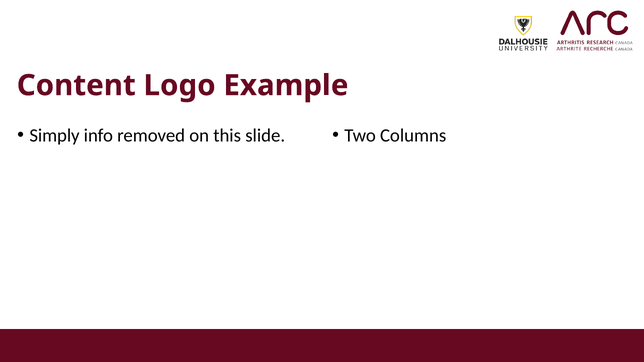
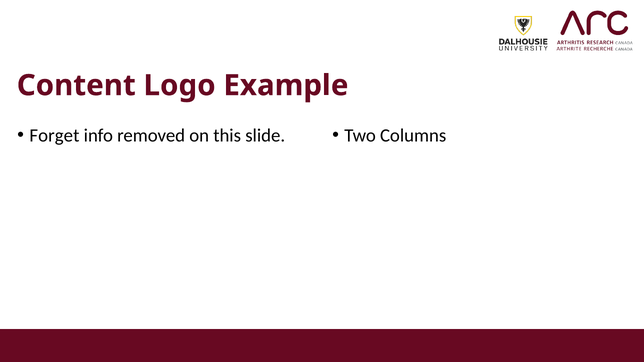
Simply: Simply -> Forget (54, 135)
